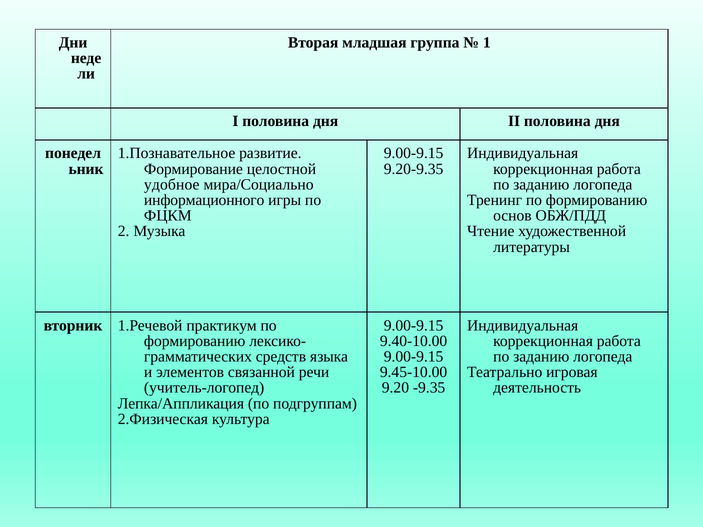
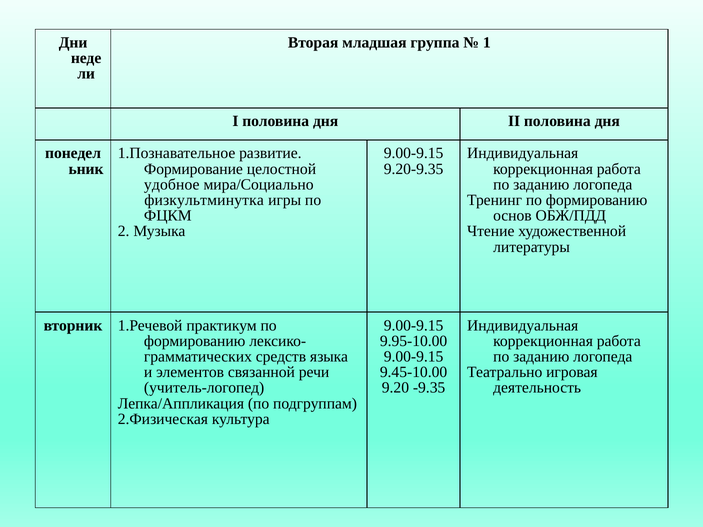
информационного: информационного -> физкультминутка (204, 200)
9.40-10.00: 9.40-10.00 -> 9.95-10.00 (414, 341)
